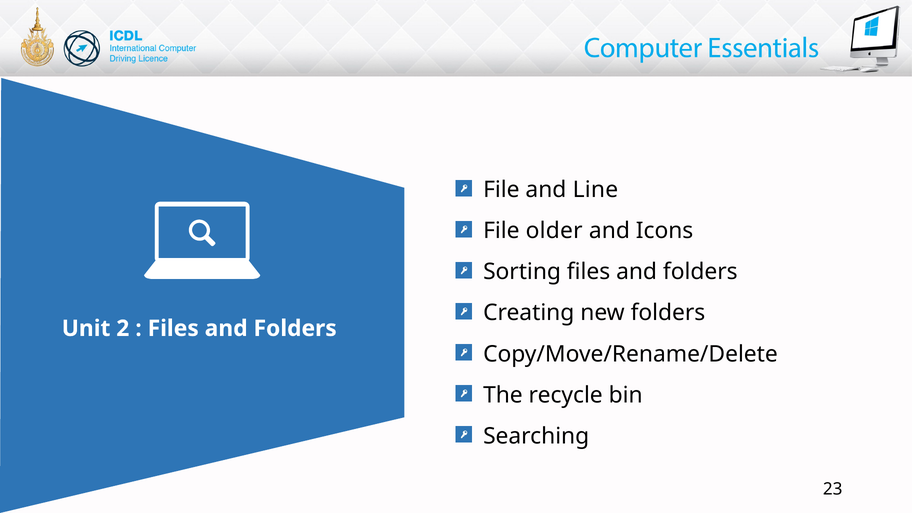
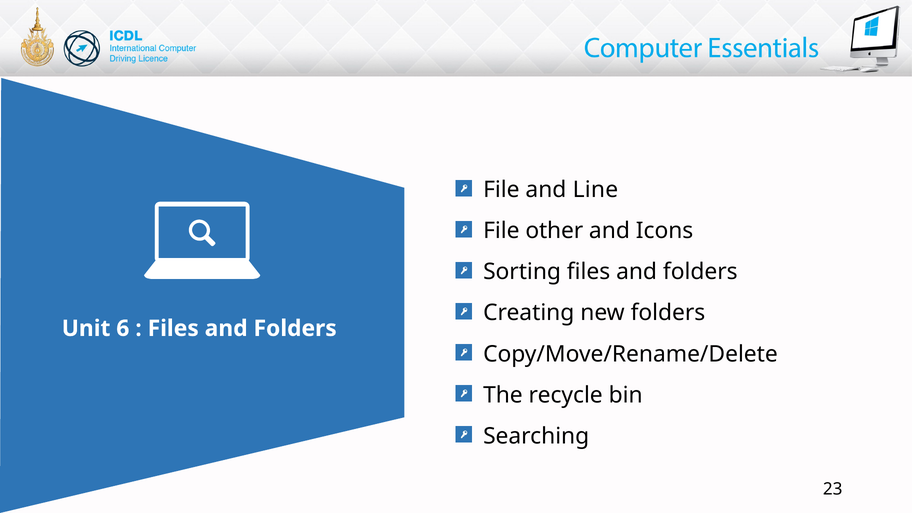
older: older -> other (554, 231)
2: 2 -> 6 (123, 328)
